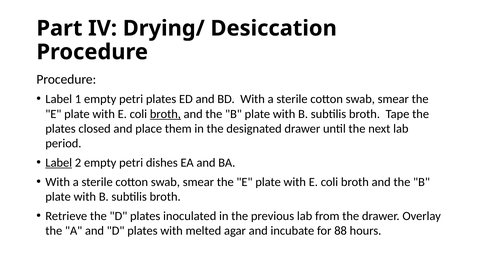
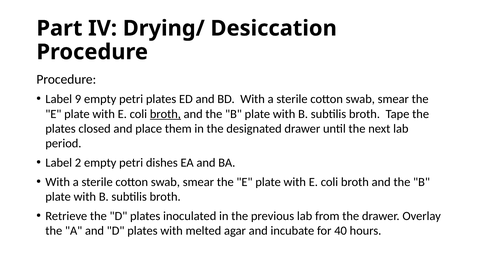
1: 1 -> 9 (78, 99)
Label underline: present -> none (59, 163)
88: 88 -> 40 (341, 231)
